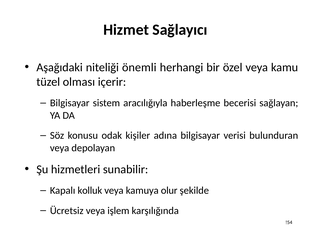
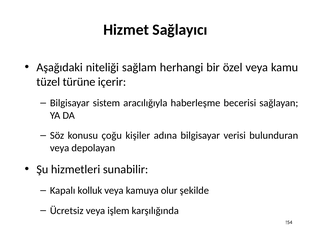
önemli: önemli -> sağlam (139, 67)
olması: olması -> türüne (79, 82)
odak: odak -> çoğu (112, 136)
